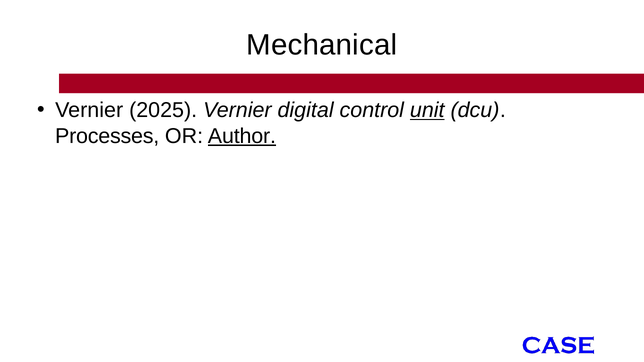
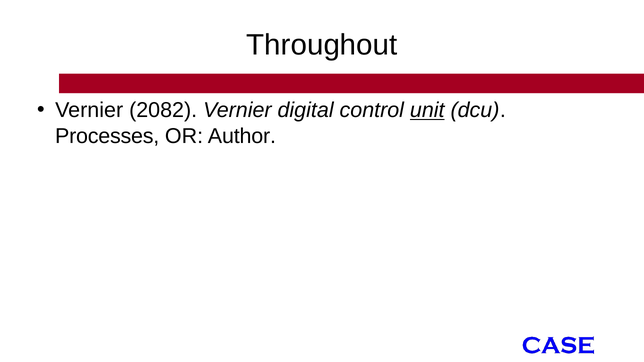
Mechanical: Mechanical -> Throughout (322, 45)
2025: 2025 -> 2082 (163, 110)
Author underline: present -> none (242, 136)
